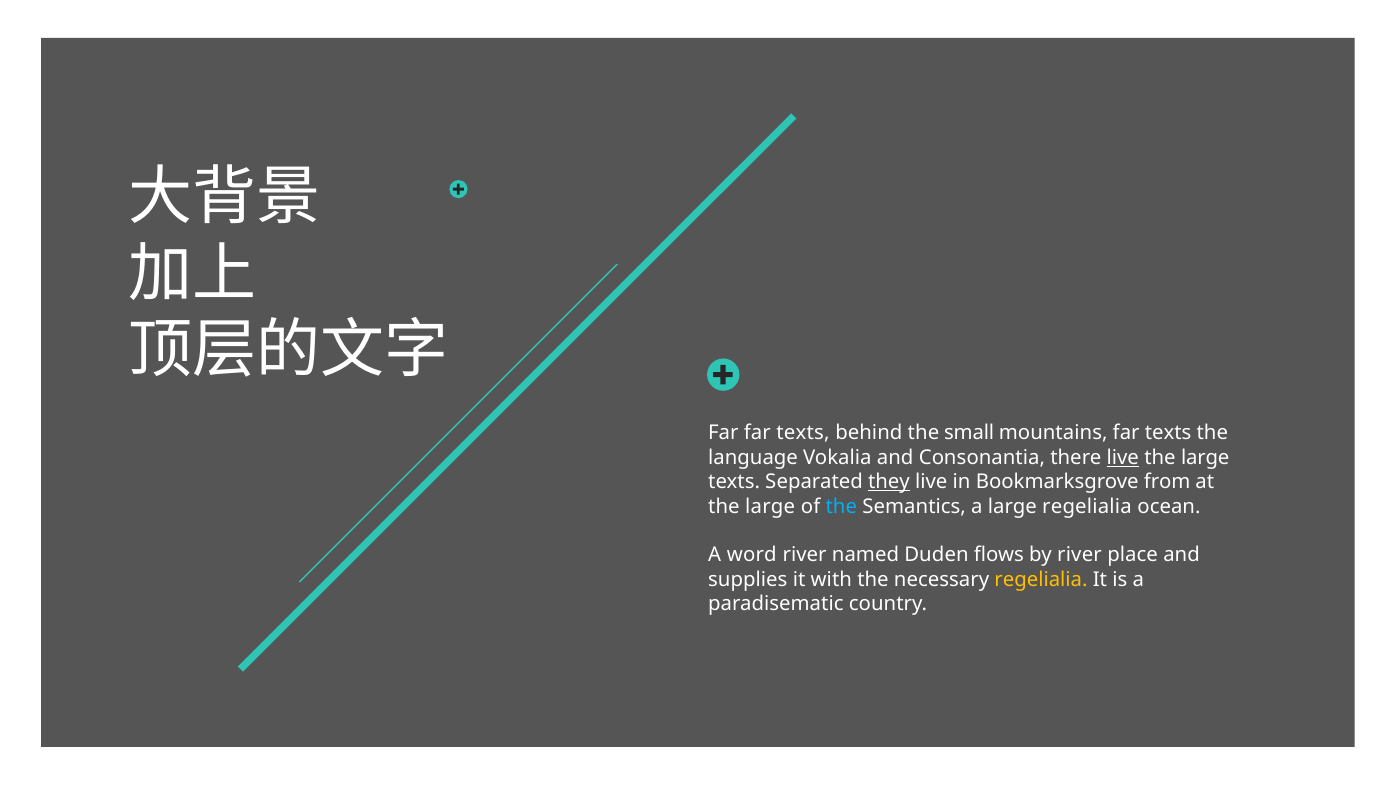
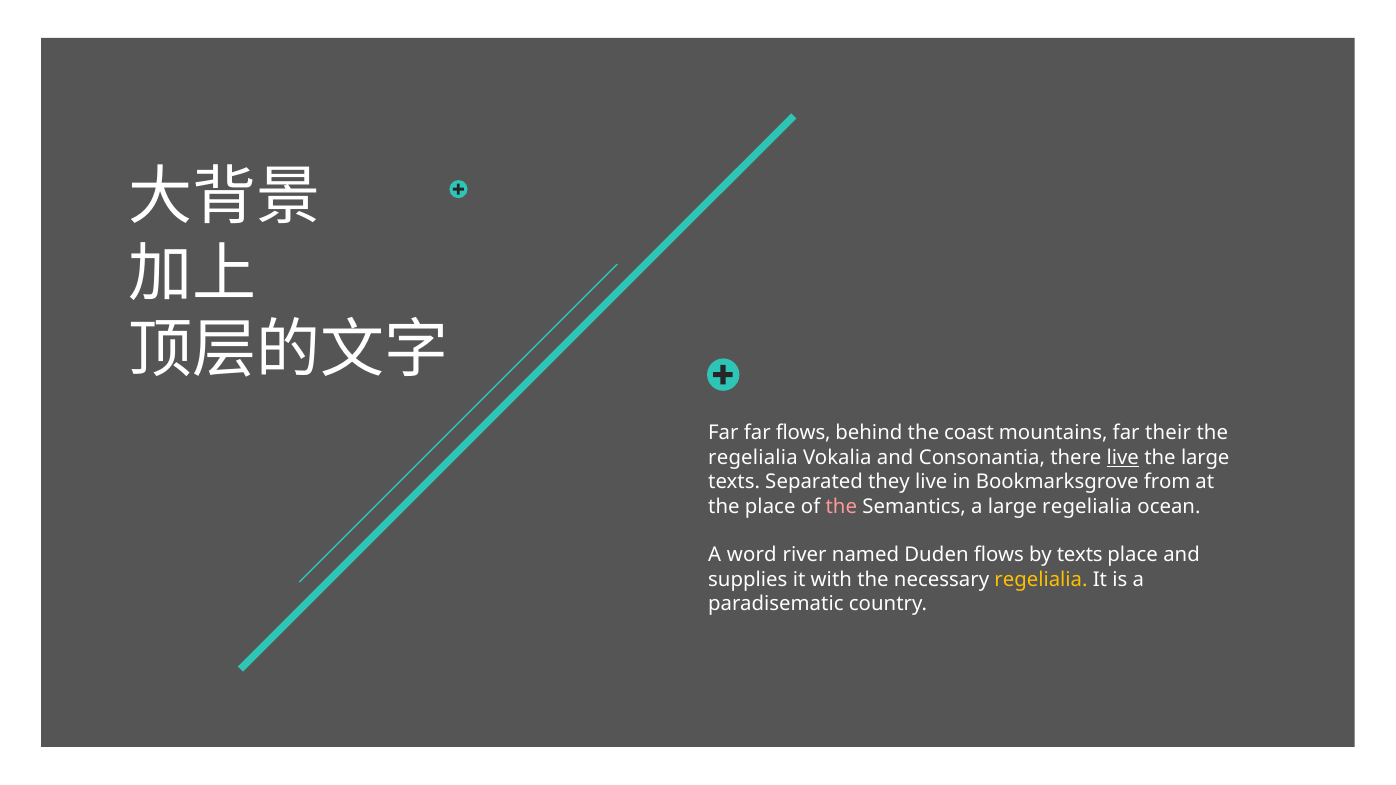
Far far texts: texts -> flows (803, 433)
small: small -> coast (969, 433)
mountains far texts: texts -> their (1168, 433)
language: language -> regelialia (753, 458)
they underline: present -> none (889, 482)
large: large -> place (770, 507)
the colour: light blue -> pink (841, 507)
by river: river -> texts (1080, 555)
